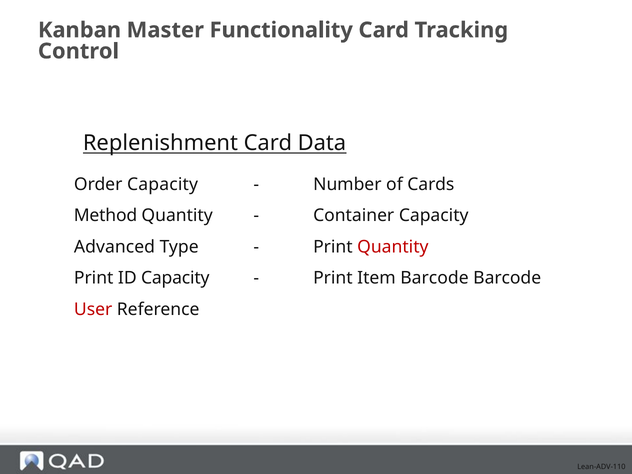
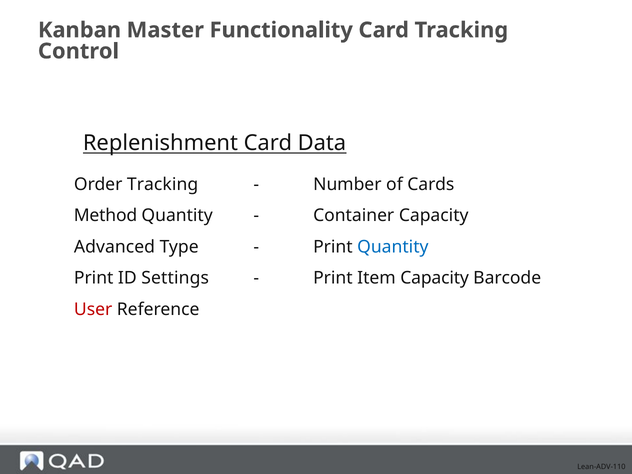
Order Capacity: Capacity -> Tracking (163, 184)
Quantity colour: red -> blue (393, 247)
ID Capacity: Capacity -> Settings (175, 278)
Item Barcode: Barcode -> Capacity (435, 278)
